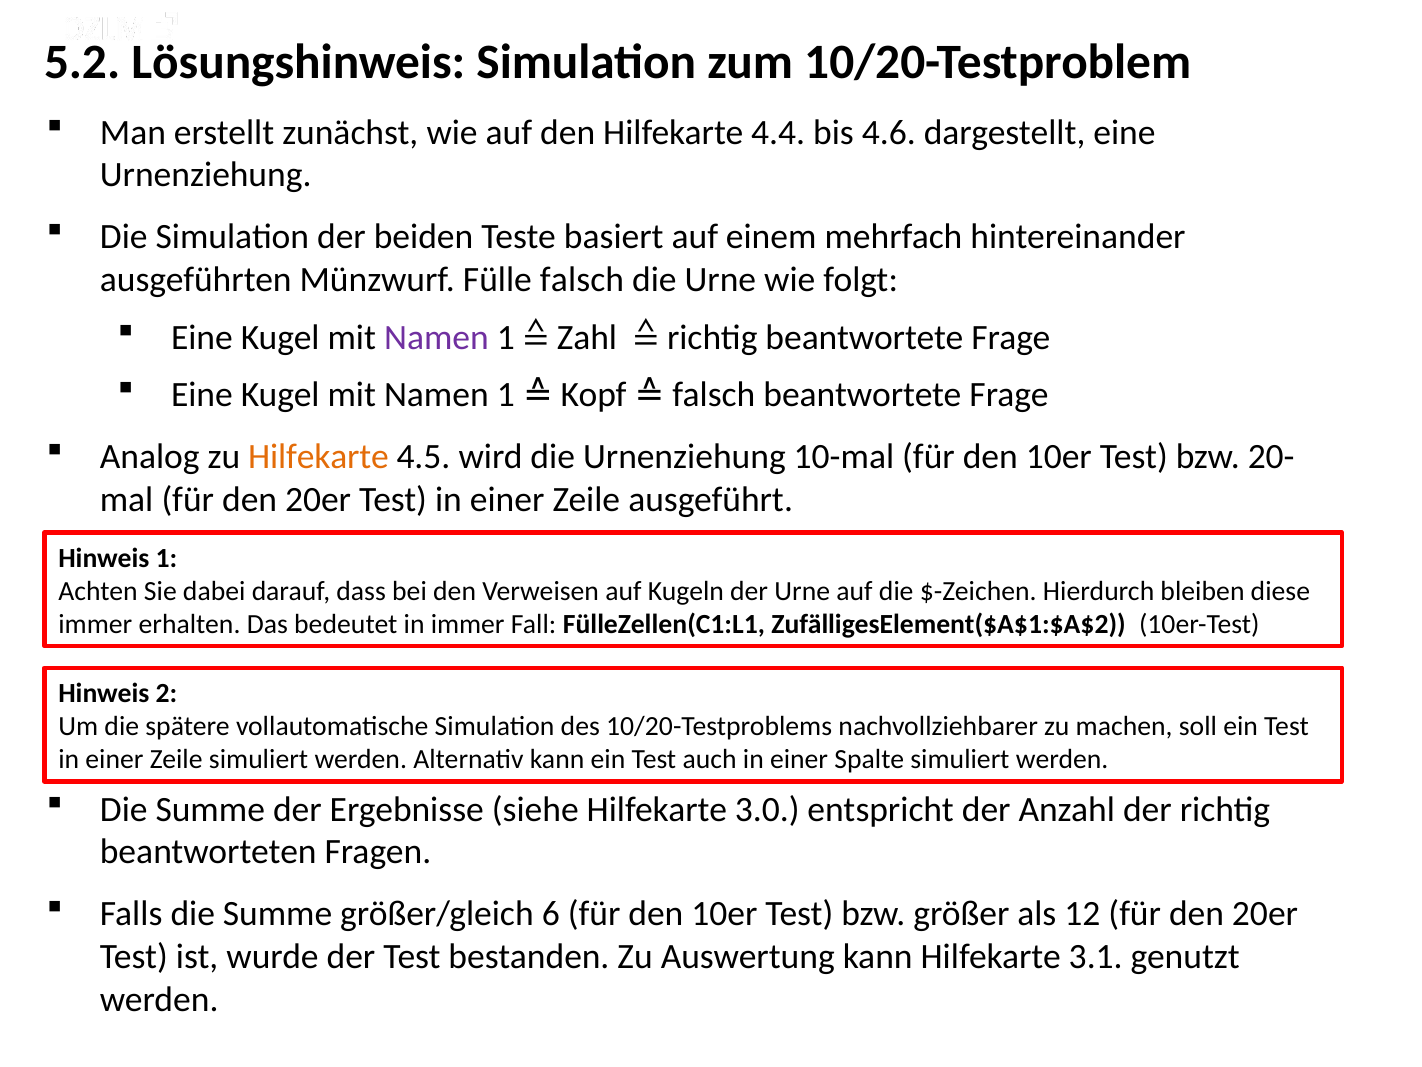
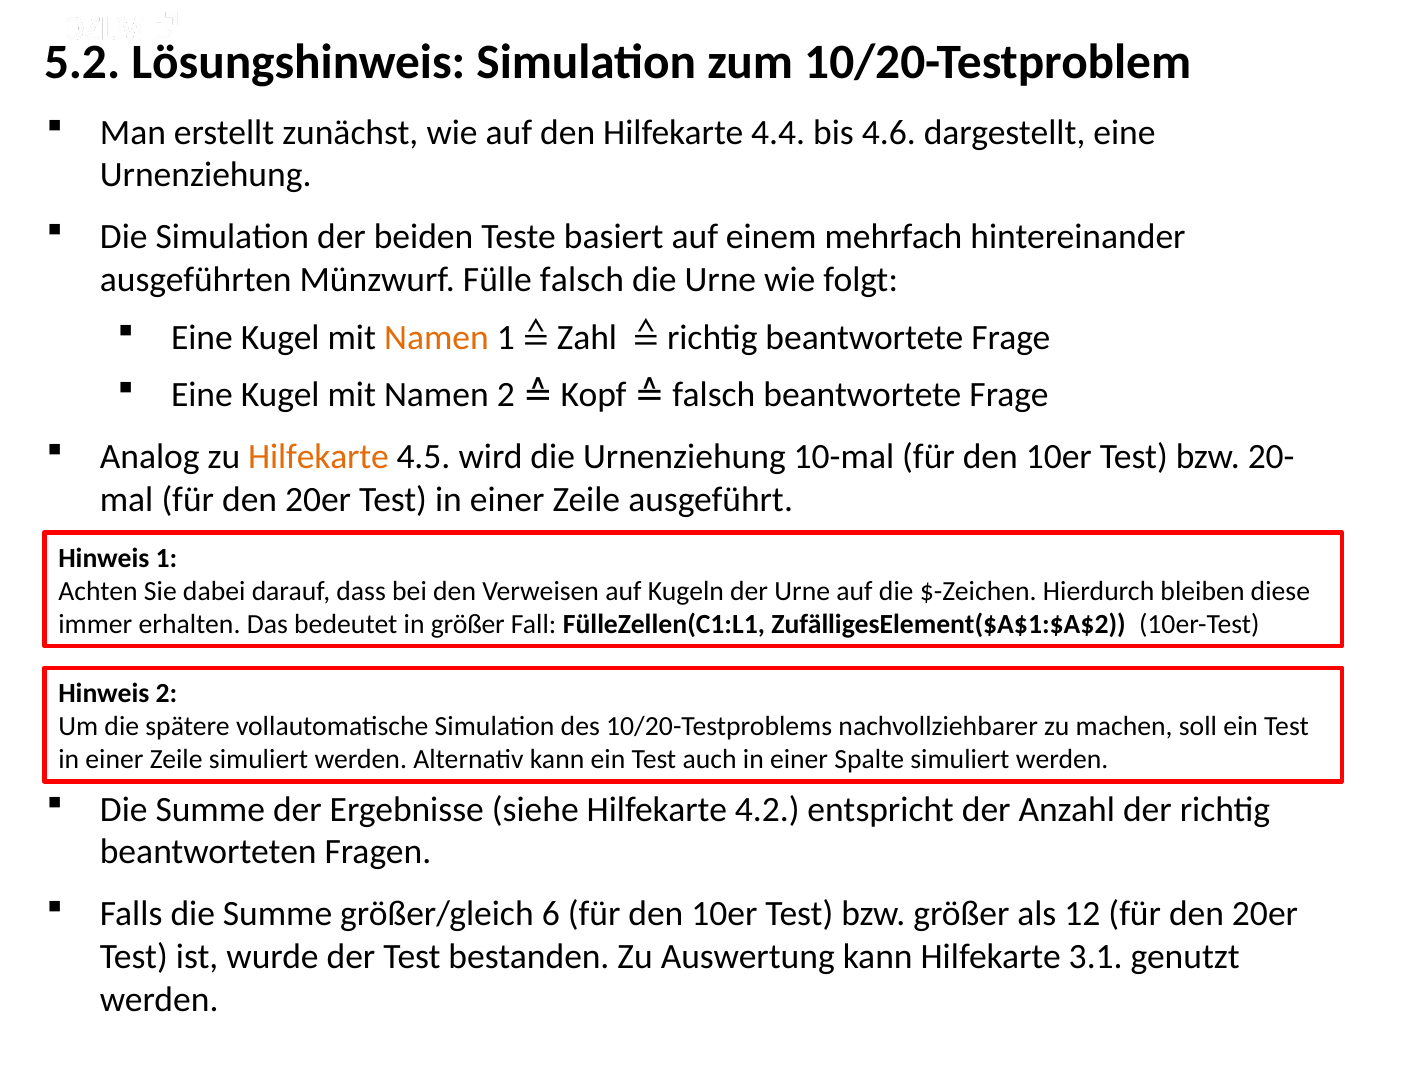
Namen colour: purple -> orange (436, 337)
1: 1 -> 2 (506, 395)
in immer: immer -> größer (468, 624)
3.0: 3.0 -> 4.2 (767, 809)
